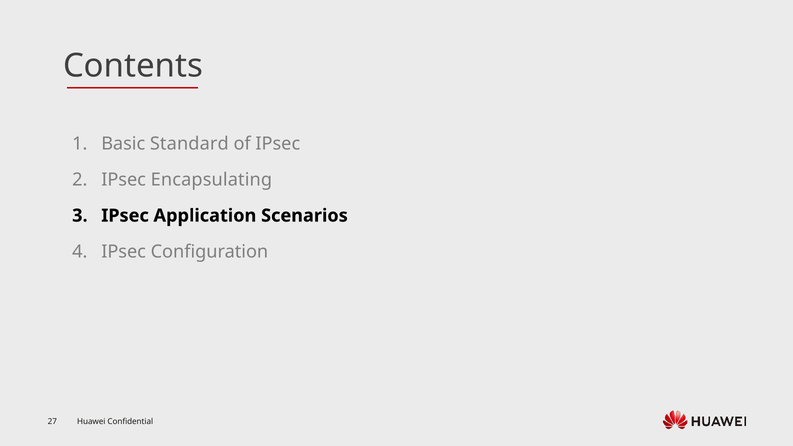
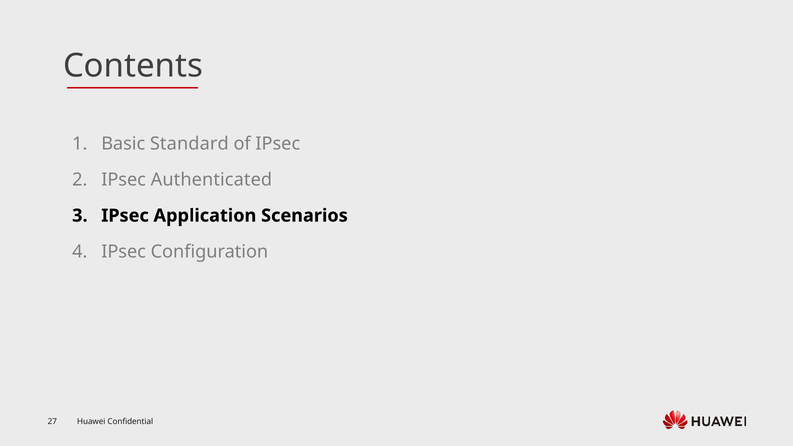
Encapsulating: Encapsulating -> Authenticated (211, 180)
